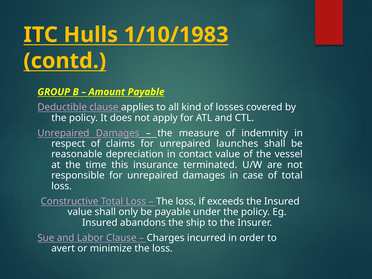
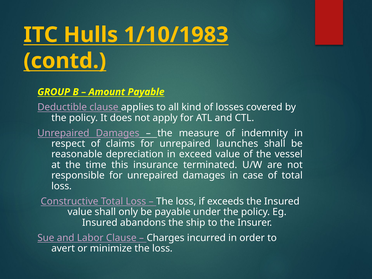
contact: contact -> exceed (195, 154)
